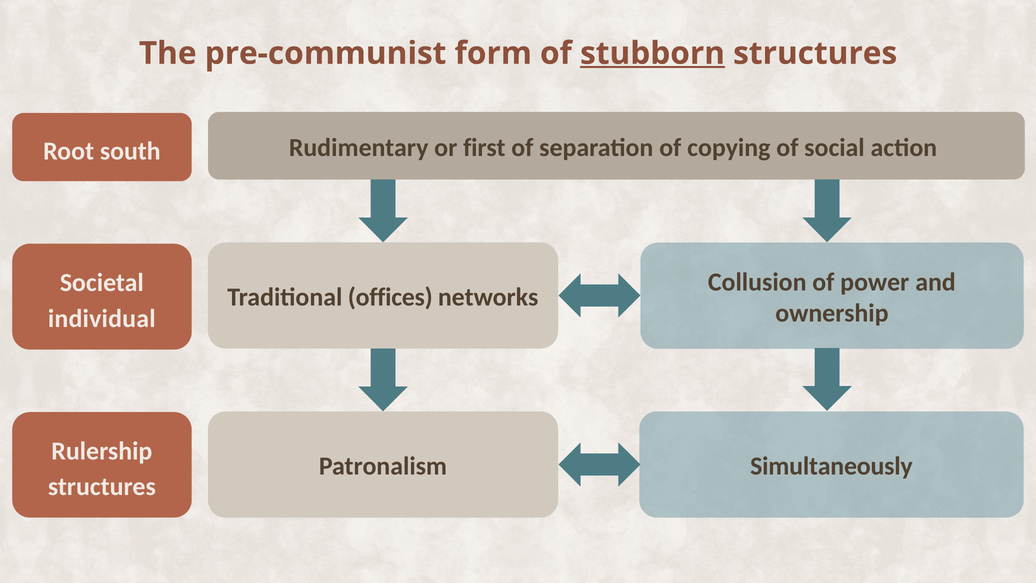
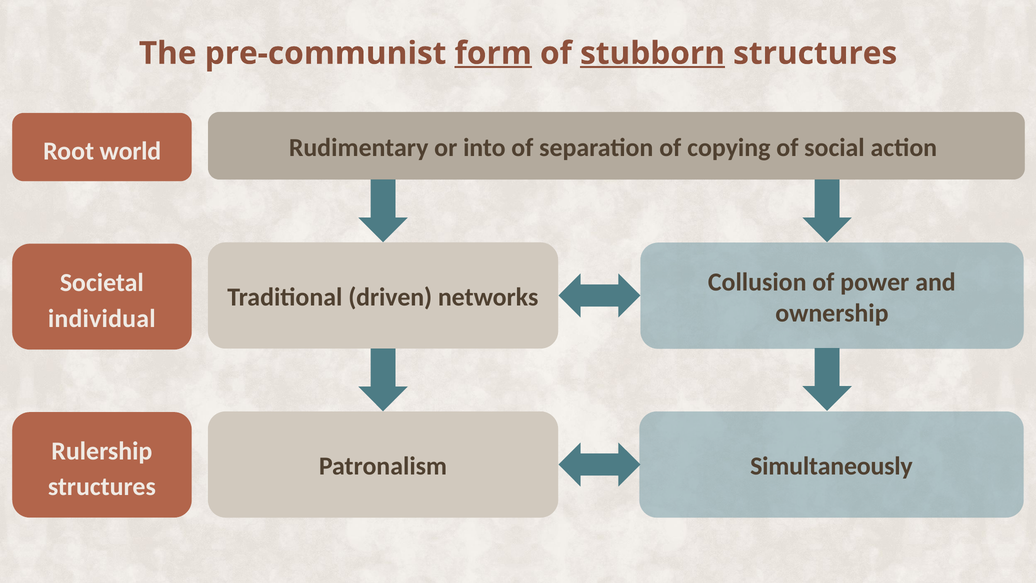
form underline: none -> present (493, 53)
first: first -> into (484, 147)
south: south -> world (130, 151)
offices: offices -> driven (390, 297)
